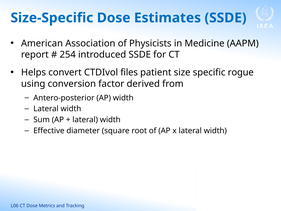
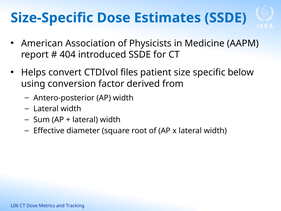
254: 254 -> 404 (68, 55)
rogue: rogue -> below (241, 72)
